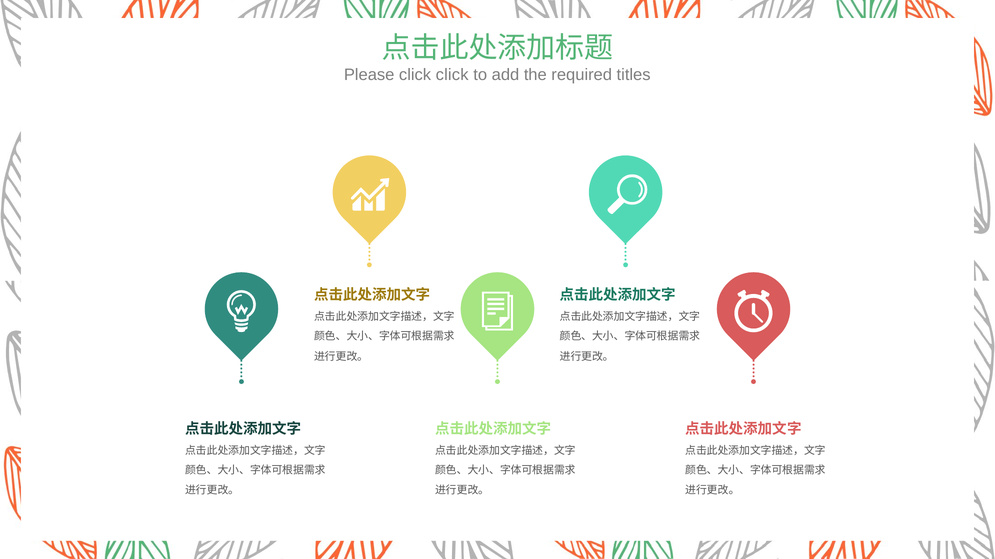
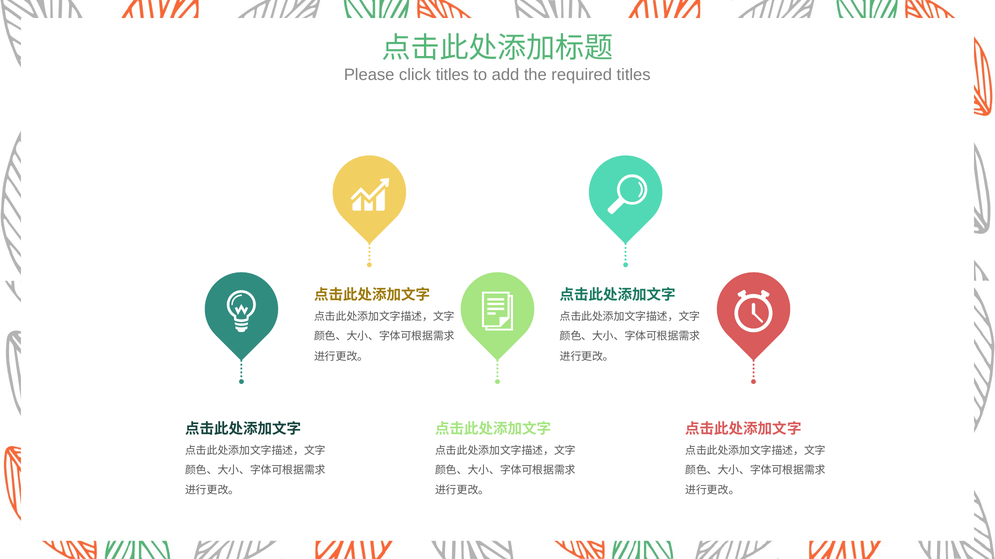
click click: click -> titles (452, 75)
